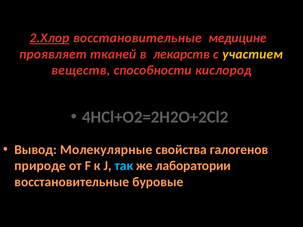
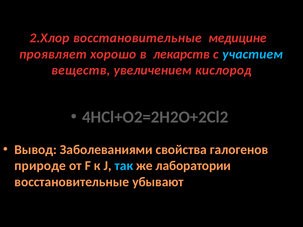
2.Хлор underline: present -> none (49, 38)
тканей: тканей -> хорошо (113, 54)
участием colour: yellow -> light blue (253, 54)
способности: способности -> увеличением (153, 70)
Молекулярные: Молекулярные -> Заболеваниями (106, 150)
буровые: буровые -> убывают (158, 182)
